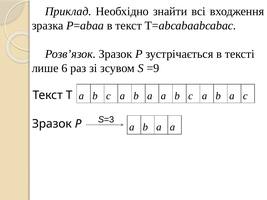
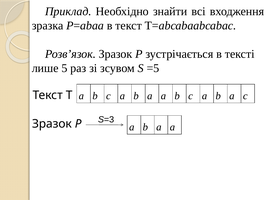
6: 6 -> 5 (64, 68)
=9: =9 -> =5 (153, 68)
